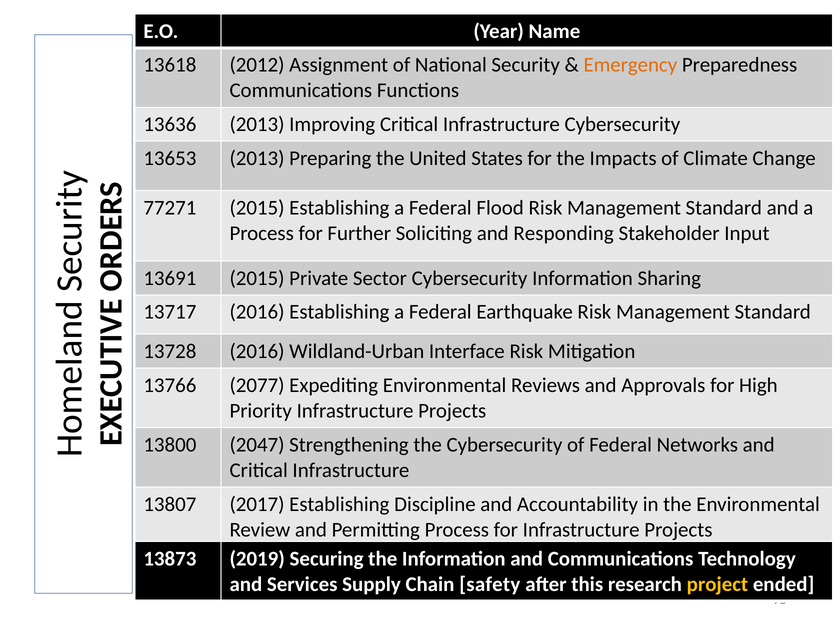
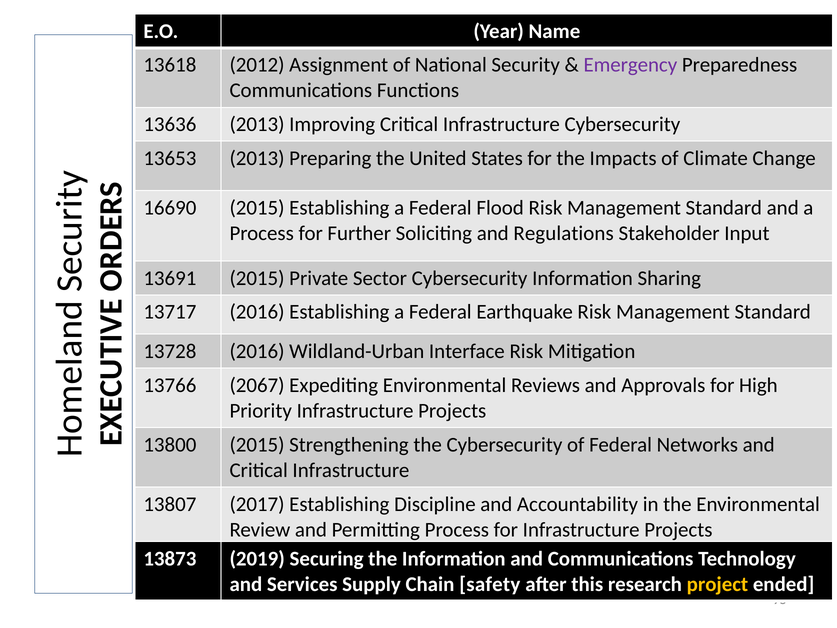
Emergency colour: orange -> purple (630, 65)
77271: 77271 -> 16690 (170, 208)
Responding: Responding -> Regulations (564, 233)
2077: 2077 -> 2067 (257, 385)
13800 2047: 2047 -> 2015 (257, 445)
